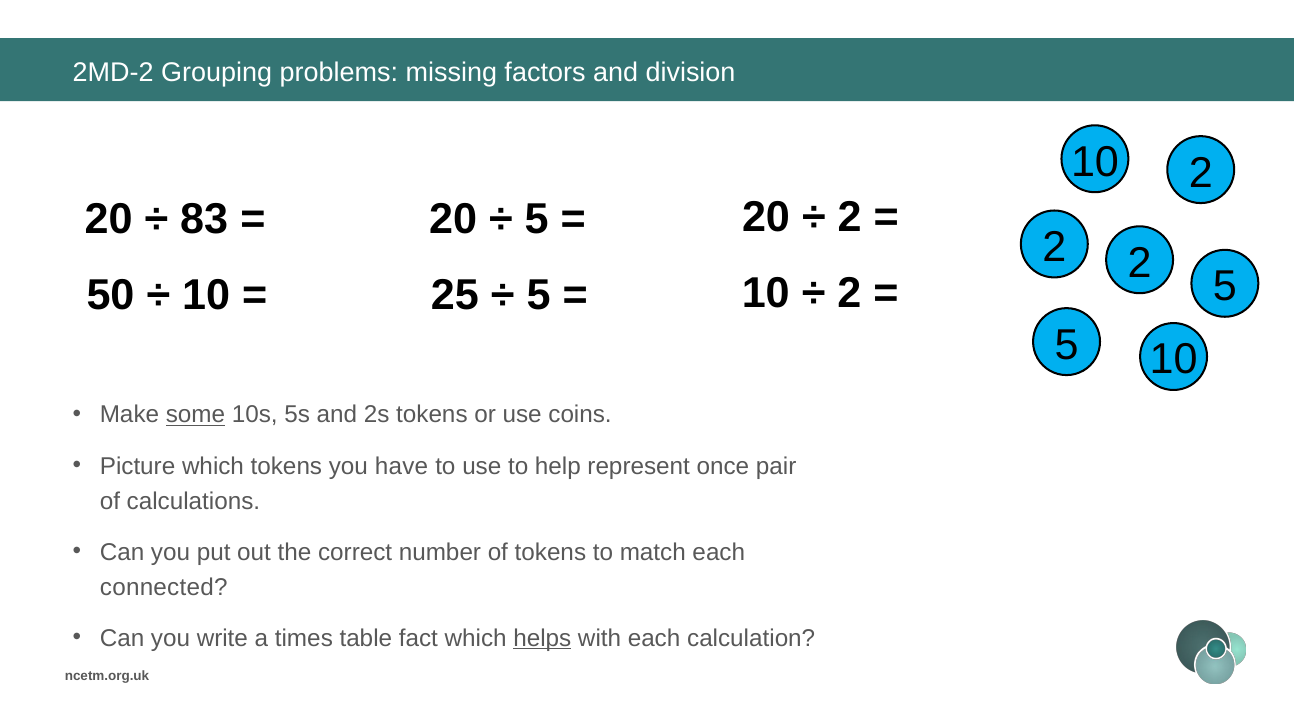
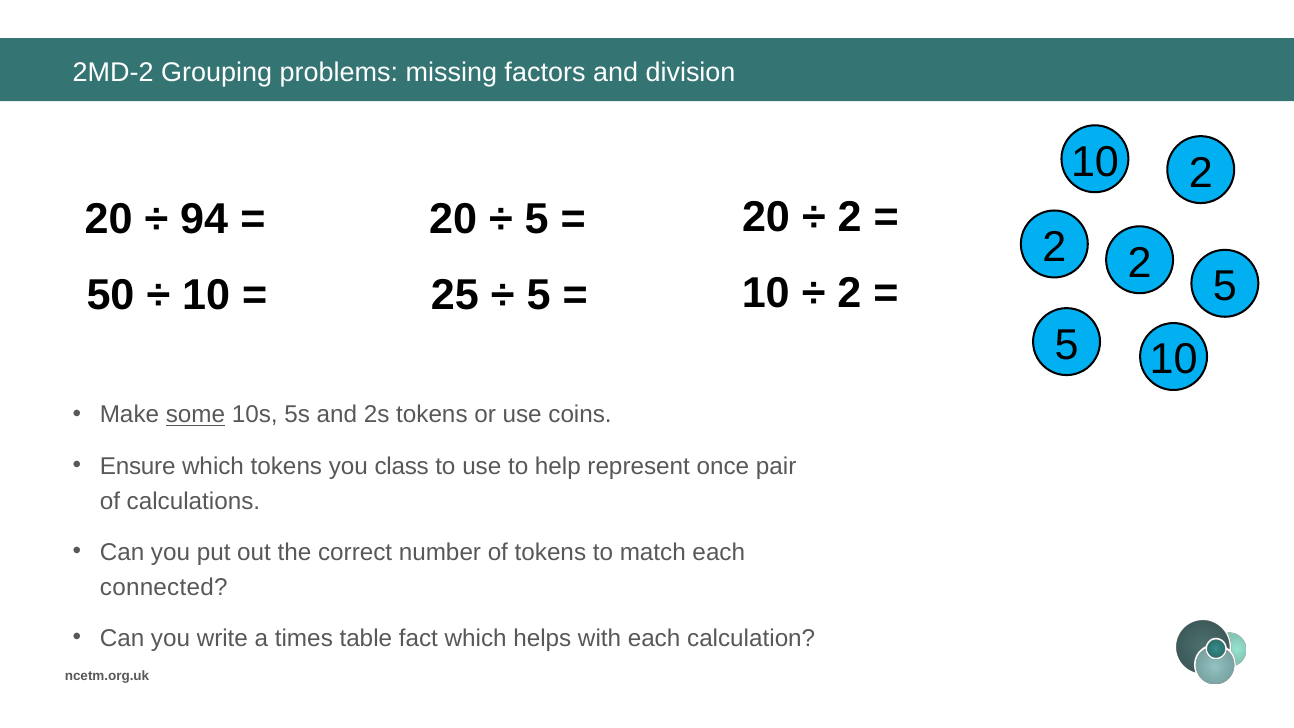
83: 83 -> 94 (204, 219)
Picture: Picture -> Ensure (138, 466)
have: have -> class (402, 466)
helps underline: present -> none (542, 638)
